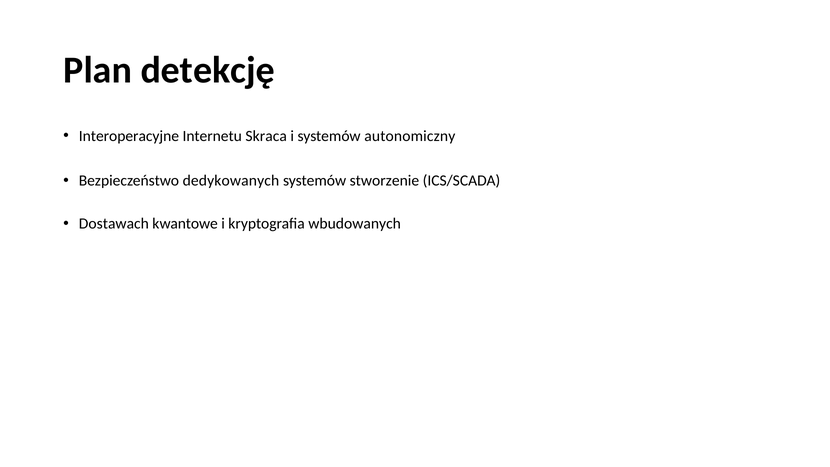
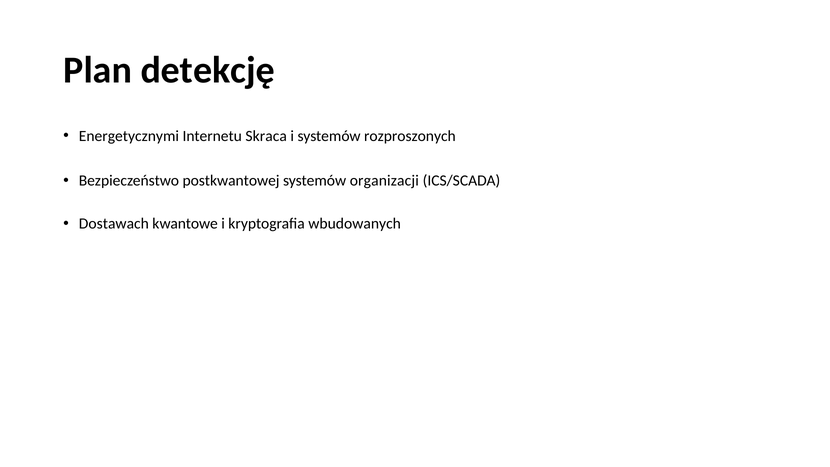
Interoperacyjne: Interoperacyjne -> Energetycznymi (129, 136)
autonomiczny: autonomiczny -> rozproszonych (410, 136)
dedykowanych: dedykowanych -> postkwantowej (231, 181)
stworzenie: stworzenie -> organizacji (384, 181)
